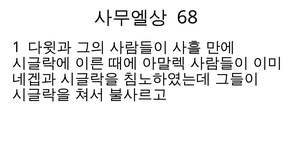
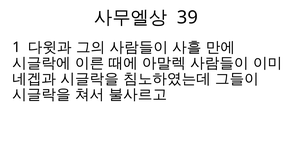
68: 68 -> 39 (187, 18)
